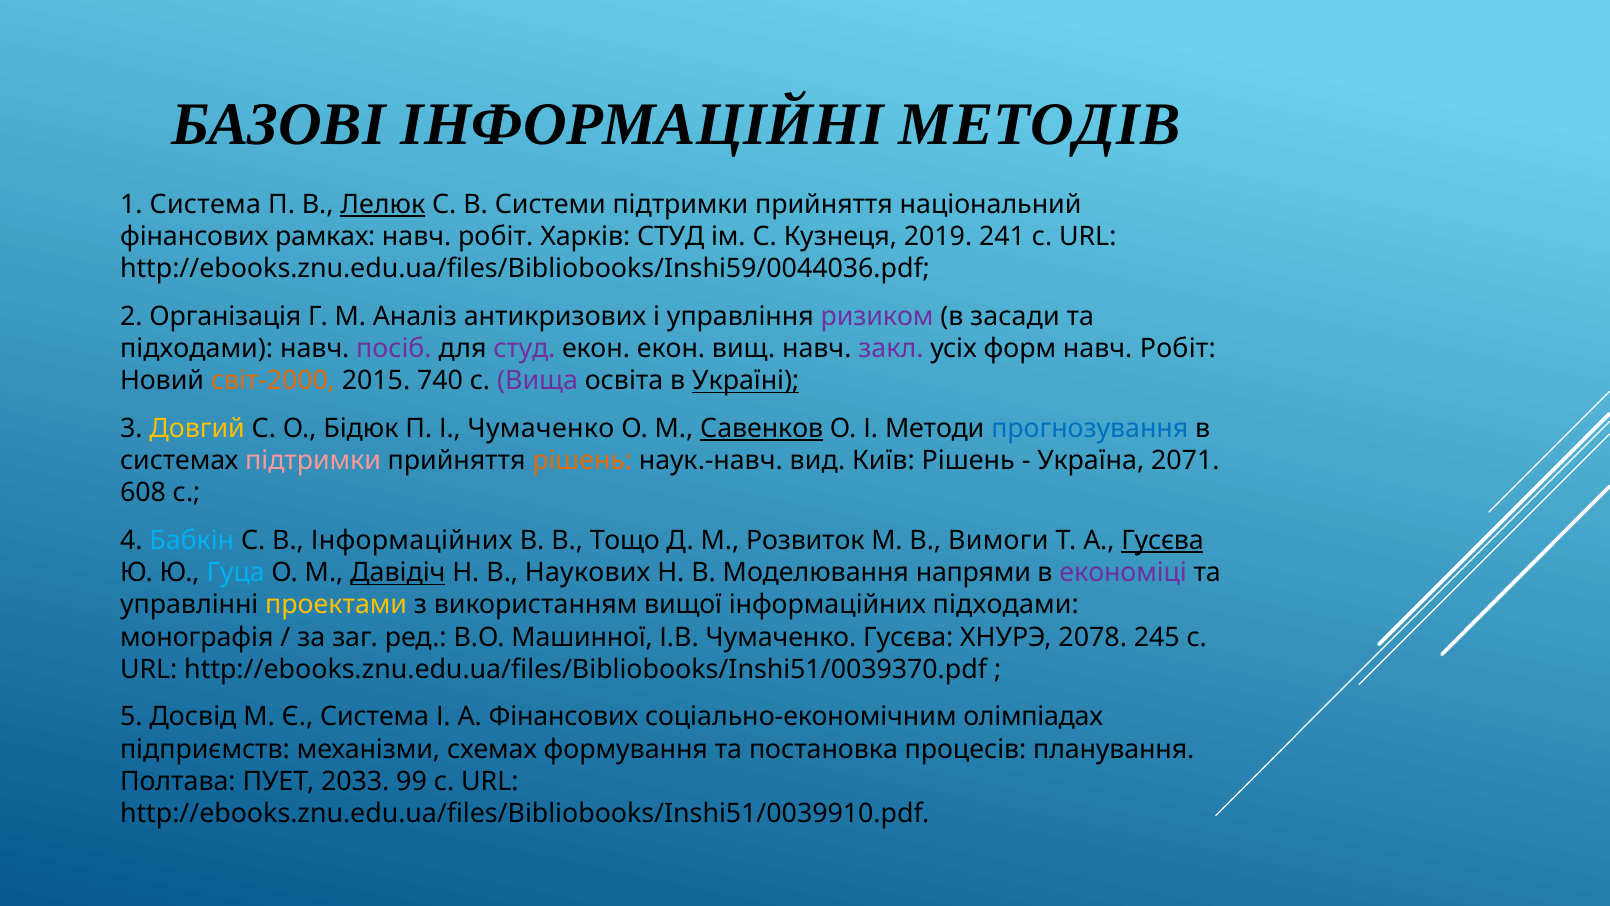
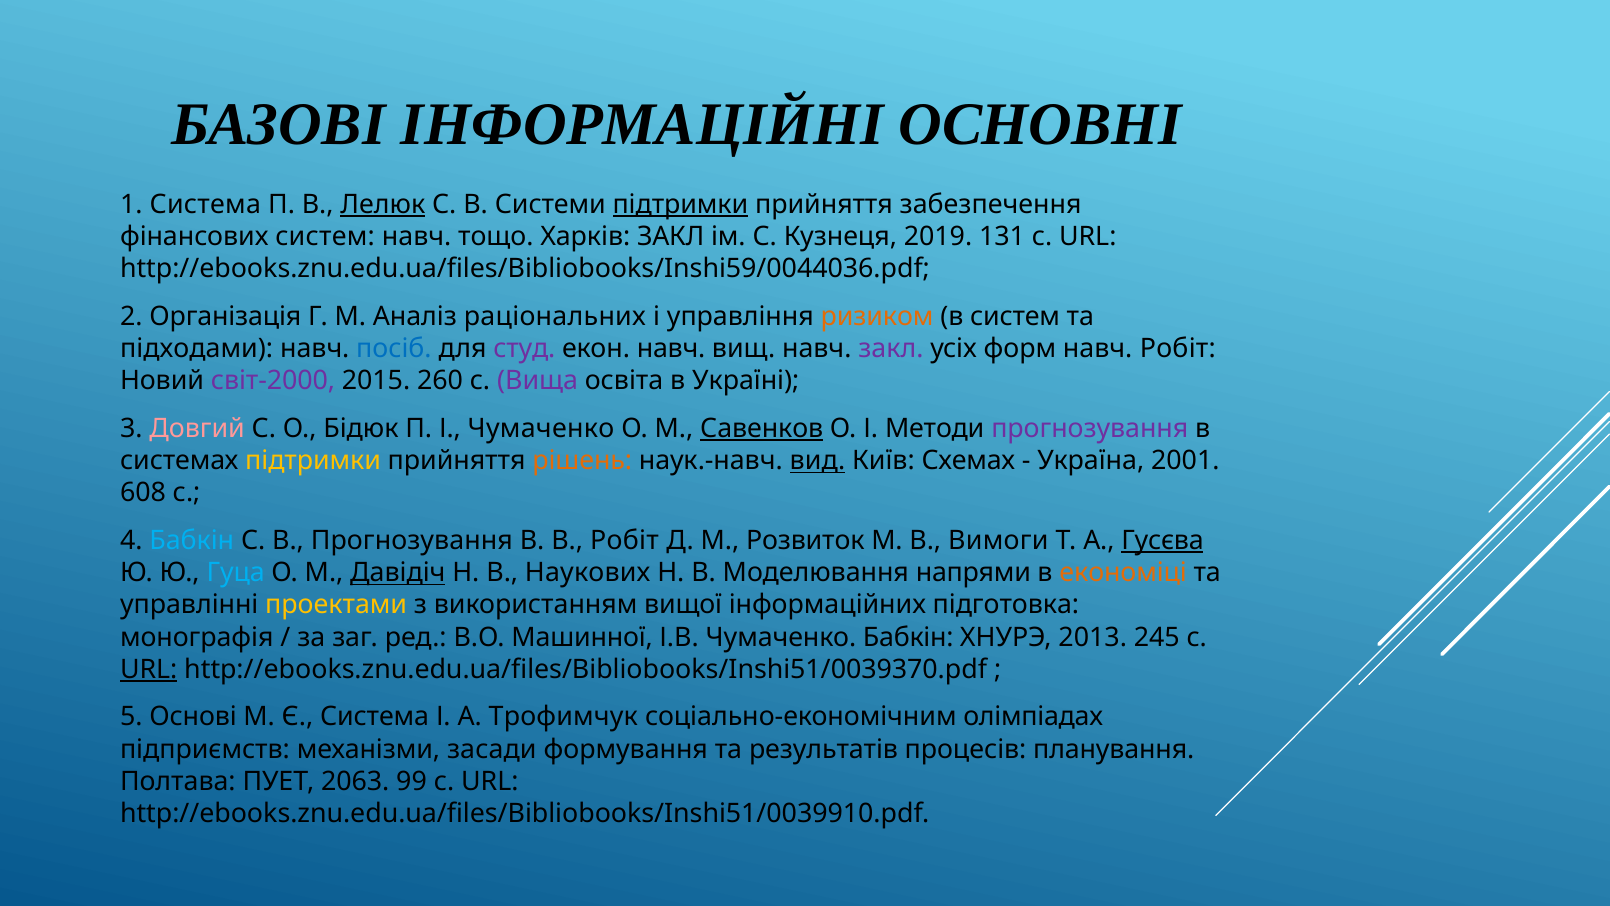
МЕТОДІВ: МЕТОДІВ -> ОСНОВНІ (1040, 125)
підтримки underline: none -> present (680, 204)
національний: національний -> забезпечення (991, 204)
фінансових рамках: рамках -> систем (325, 237)
робіт: робіт -> тощо (496, 237)
Харків СТУД: СТУД -> ЗАКЛ (671, 237)
241: 241 -> 131 (1002, 237)
антикризових: антикризових -> раціональних (555, 316)
ризиком colour: purple -> orange (877, 316)
в засади: засади -> систем (1015, 316)
посіб colour: purple -> blue (394, 349)
екон екон: екон -> навч (671, 349)
світ-2000 colour: orange -> purple (273, 381)
740: 740 -> 260 (440, 381)
Україні underline: present -> none (746, 381)
Довгий colour: yellow -> pink (197, 428)
прогнозування colour: blue -> purple (1090, 428)
підтримки colour: pink -> yellow (313, 461)
вид underline: none -> present (818, 461)
Київ Рішень: Рішень -> Схемах (968, 461)
2071: 2071 -> 2001 (1185, 461)
В Інформаційних: Інформаційних -> Прогнозування (412, 540)
В Тощо: Тощо -> Робіт (625, 540)
економіці colour: purple -> orange (1123, 573)
інформаційних підходами: підходами -> підготовка (1006, 605)
Чумаченко Гусєва: Гусєва -> Бабкін (908, 637)
2078: 2078 -> 2013 (1093, 637)
URL underline: none -> present (149, 669)
Досвід: Досвід -> Основі (193, 717)
А Фінансових: Фінансових -> Трофимчук (563, 717)
схемах: схемах -> засади (492, 749)
постановка: постановка -> результатів (824, 749)
2033: 2033 -> 2063 (355, 781)
